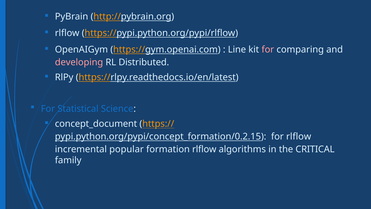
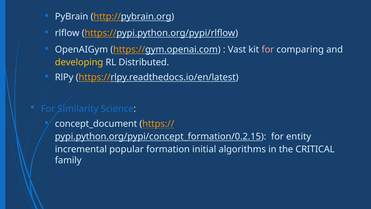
Line: Line -> Vast (237, 50)
developing colour: pink -> yellow (79, 62)
Statistical: Statistical -> Similarity (78, 109)
for rlflow: rlflow -> entity (299, 136)
formation rlflow: rlflow -> initial (204, 149)
